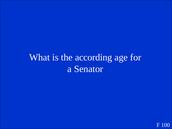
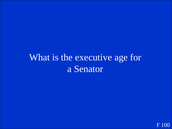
according: according -> executive (94, 57)
